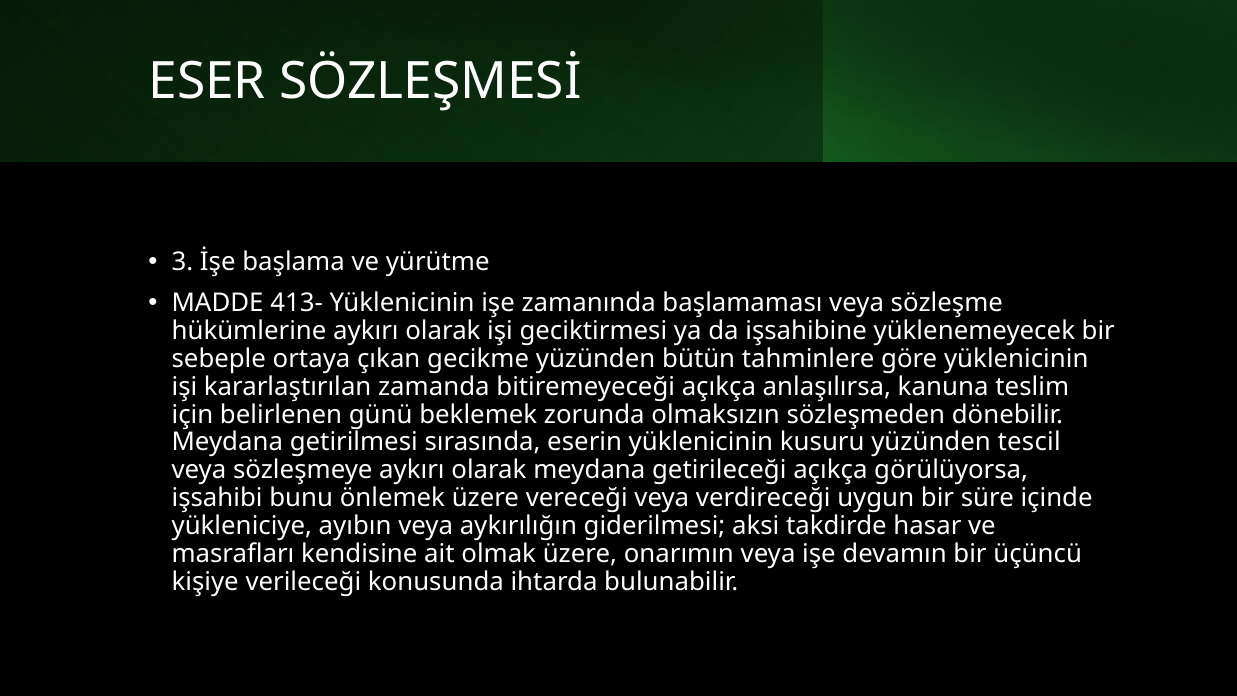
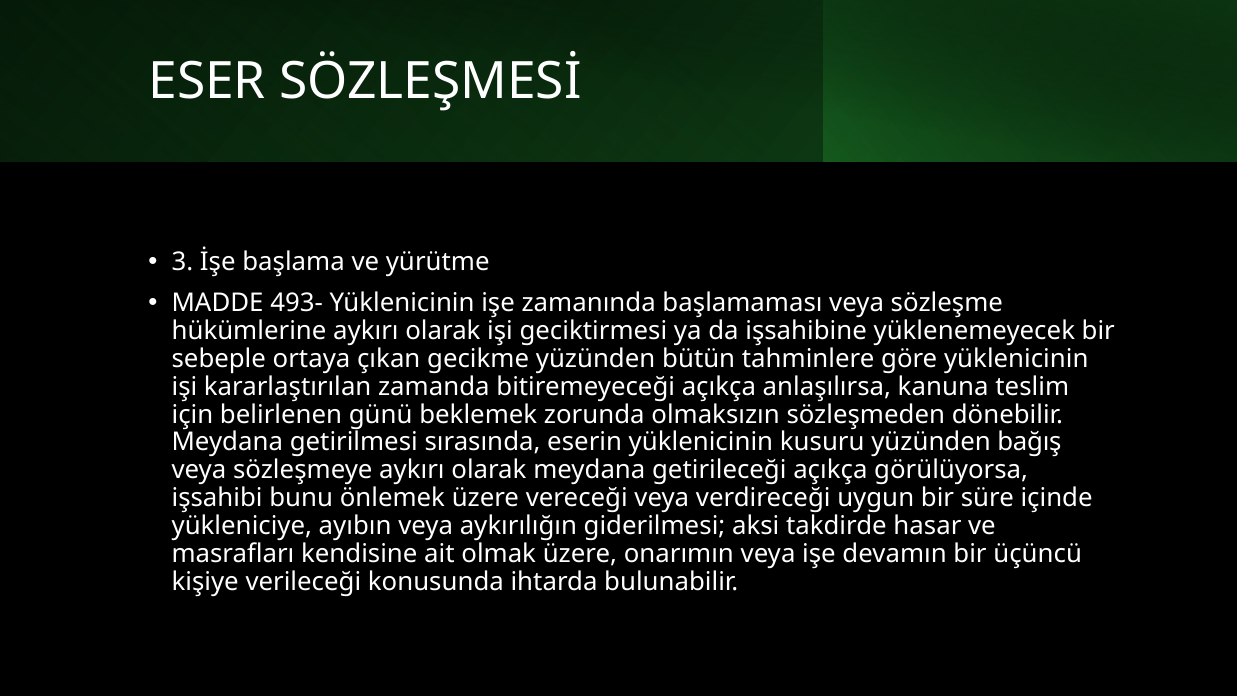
413-: 413- -> 493- (297, 303)
tescil: tescil -> bağış (1029, 442)
